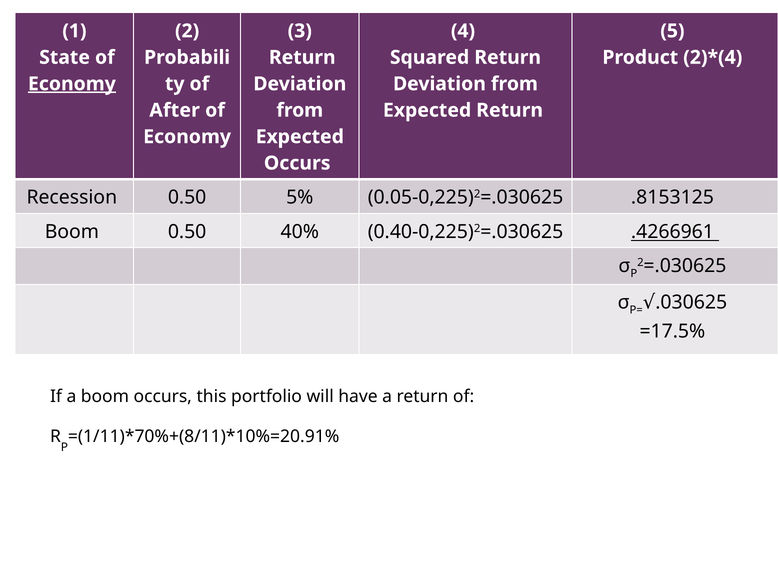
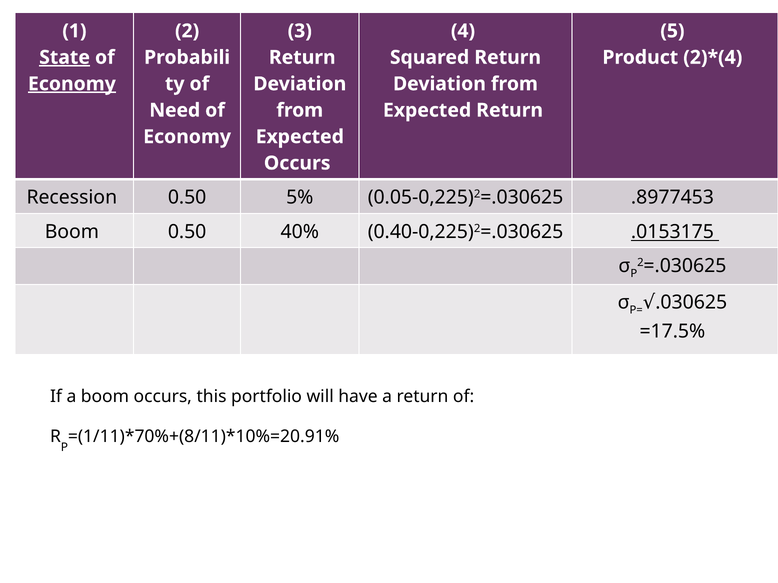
State underline: none -> present (65, 57)
After: After -> Need (175, 110)
.8153125: .8153125 -> .8977453 (672, 198)
.4266961: .4266961 -> .0153175 (672, 232)
